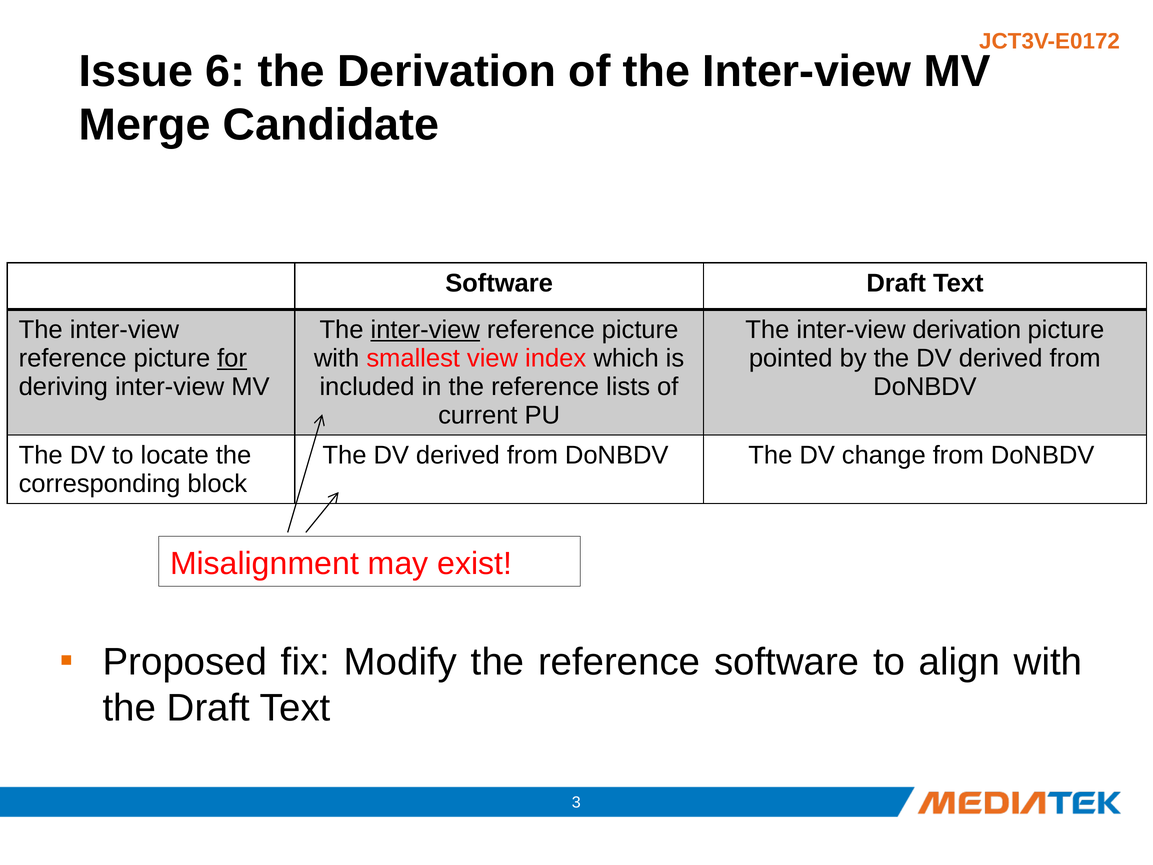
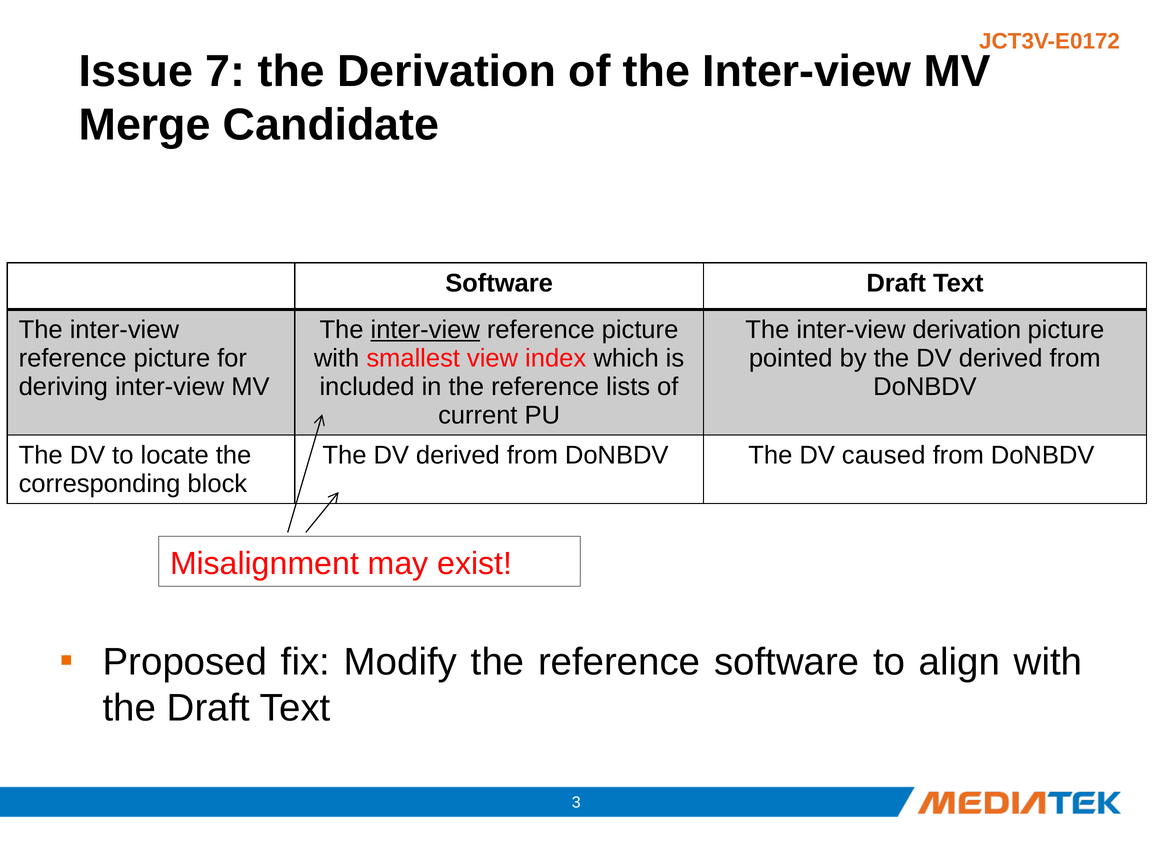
6: 6 -> 7 (225, 71)
for underline: present -> none (232, 358)
change: change -> caused (884, 455)
